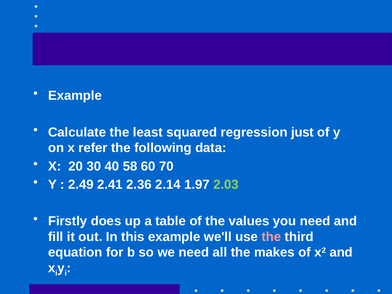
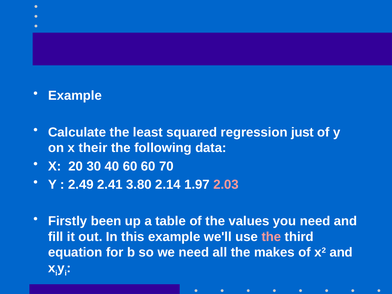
refer: refer -> their (93, 148)
40 58: 58 -> 60 (130, 166)
2.36: 2.36 -> 3.80 (139, 184)
2.03 colour: light green -> pink (226, 184)
does: does -> been (106, 221)
